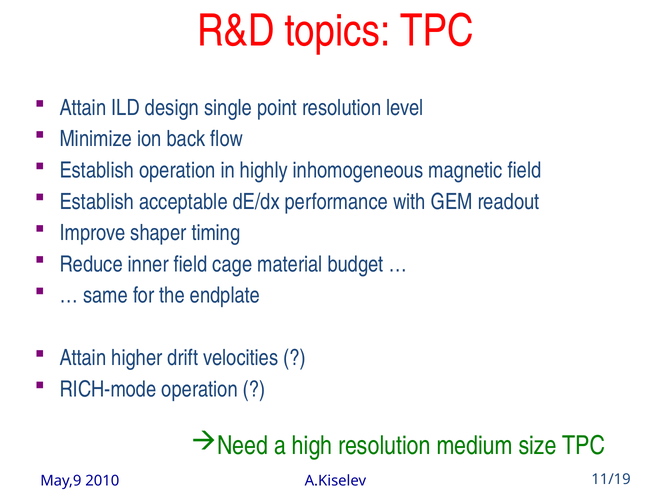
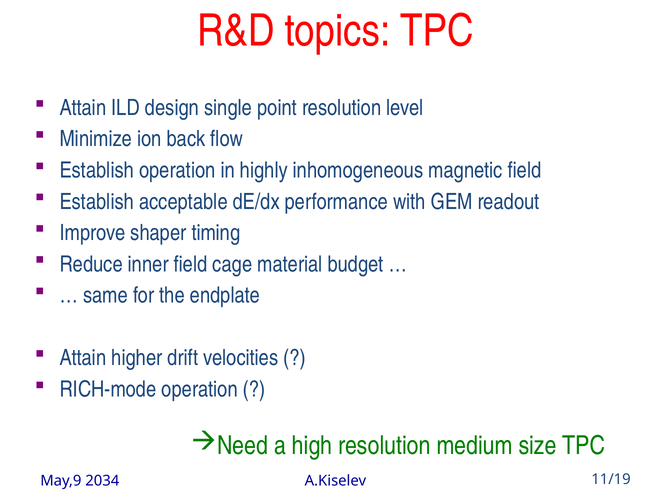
2010: 2010 -> 2034 (102, 481)
